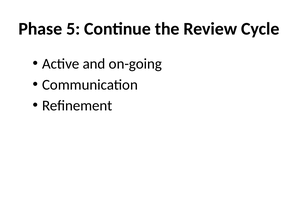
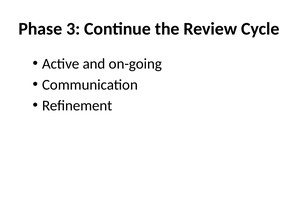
5: 5 -> 3 (73, 29)
